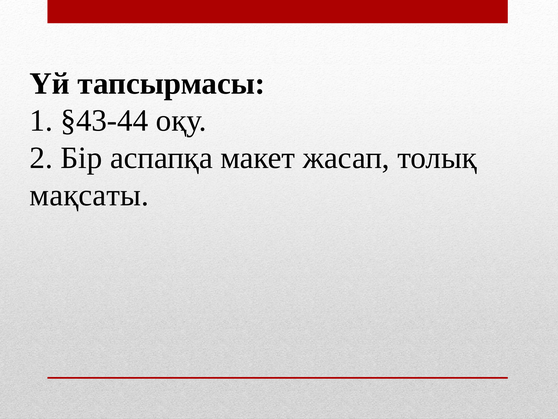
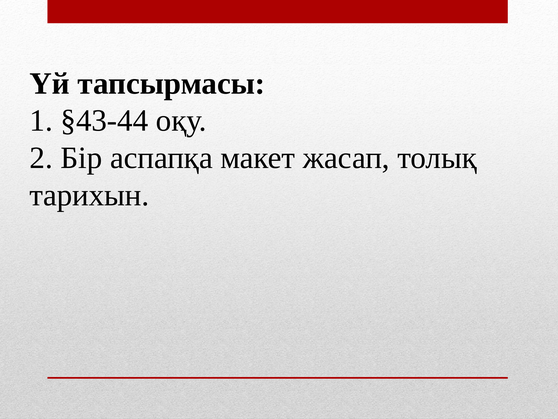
мақсаты: мақсаты -> тарихын (89, 195)
